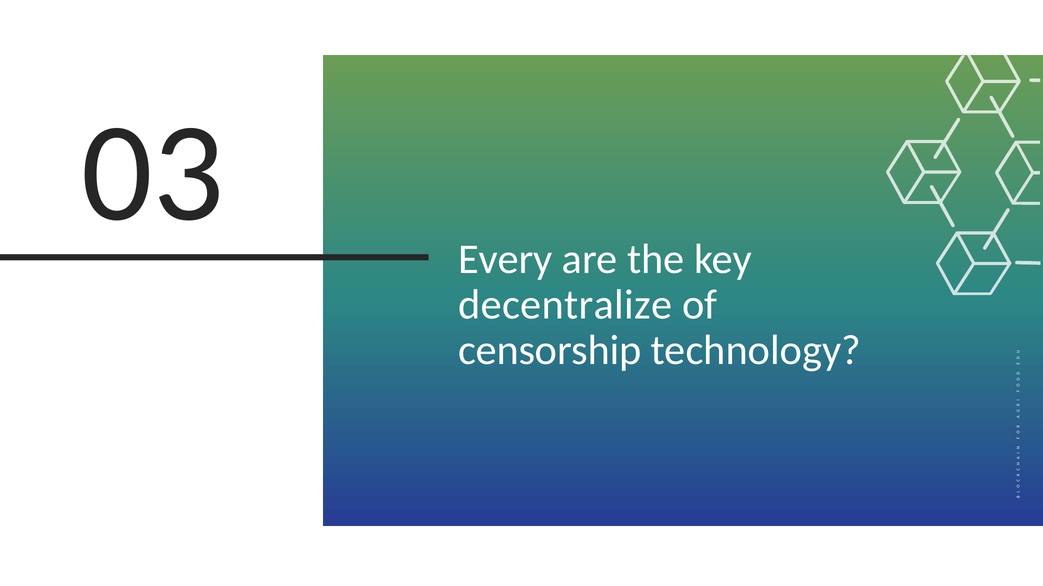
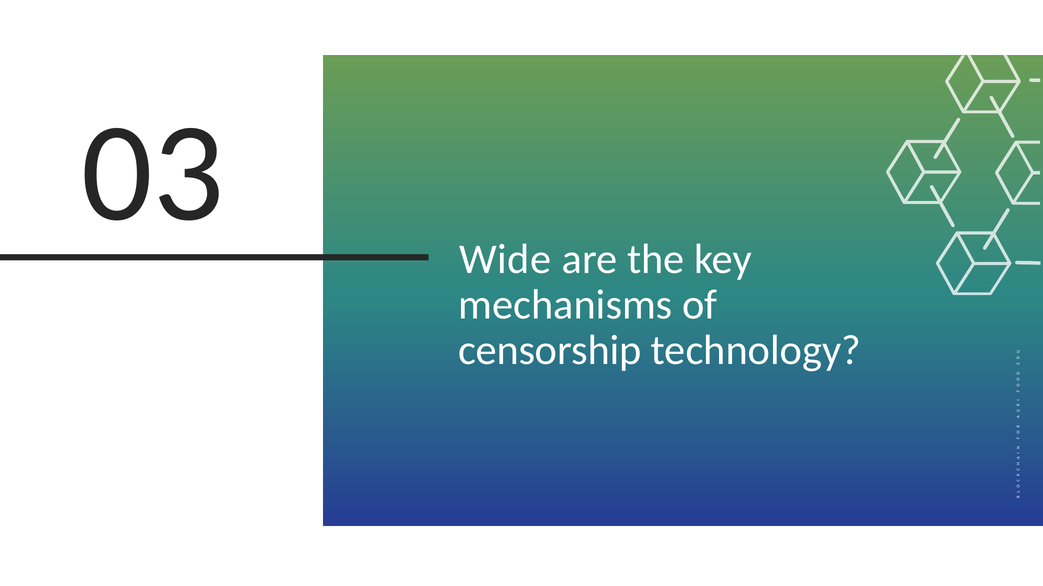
Every: Every -> Wide (505, 259)
decentralize: decentralize -> mechanisms (565, 305)
